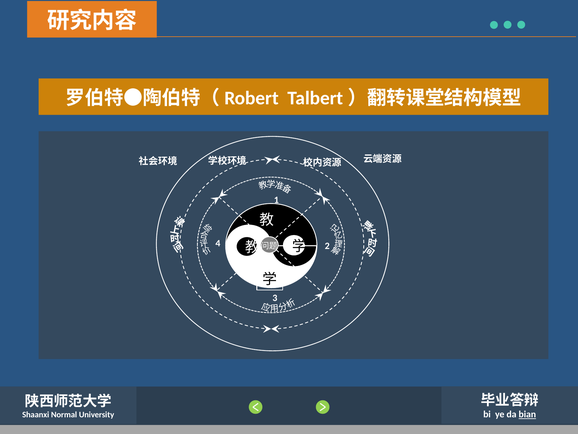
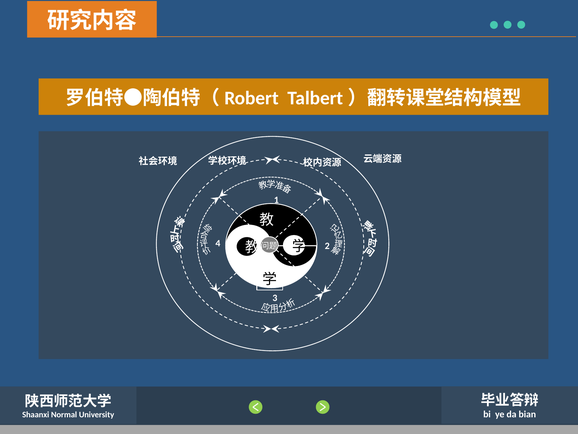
bian underline: present -> none (527, 414)
